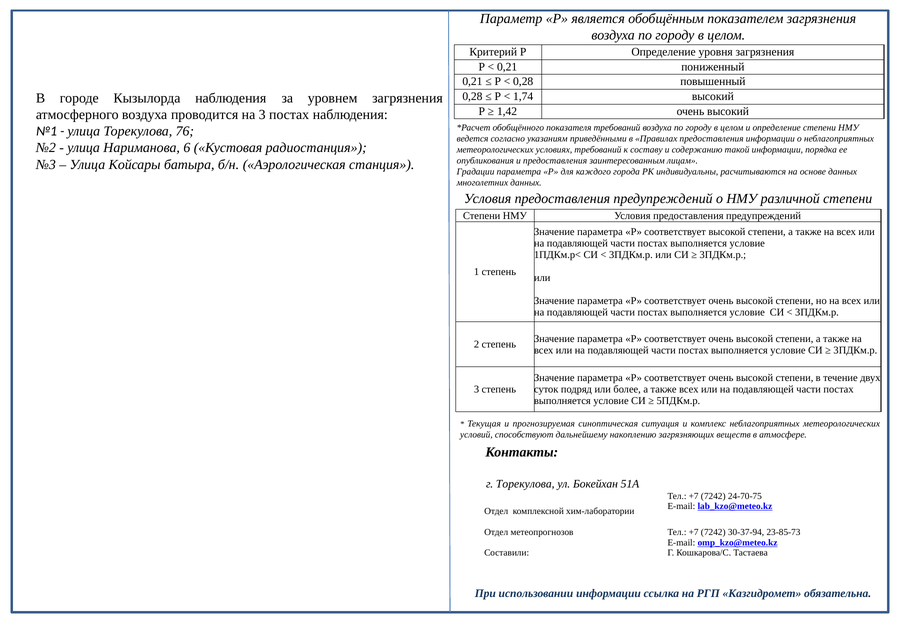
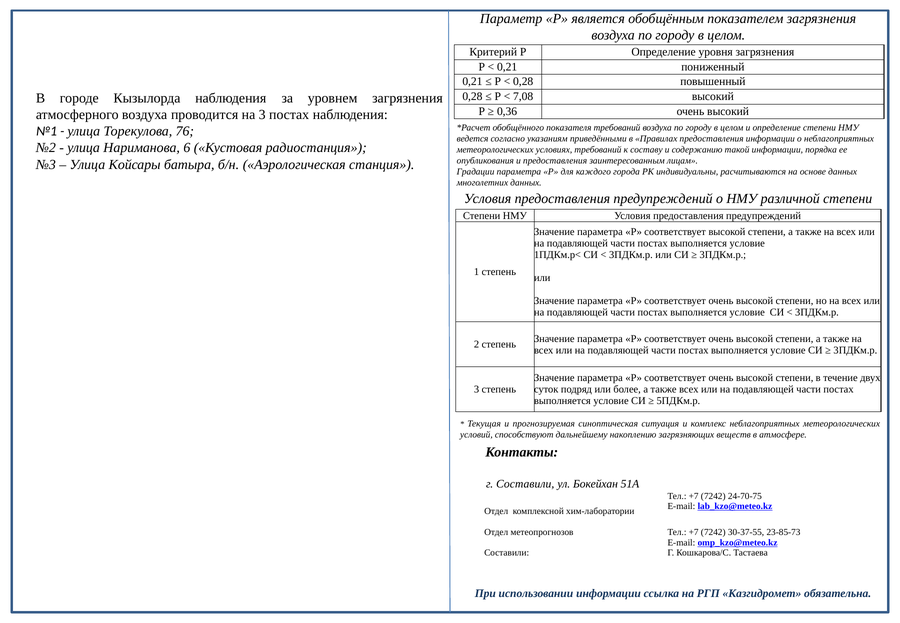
1,74: 1,74 -> 7,08 (523, 97)
1,42: 1,42 -> 0,36 (507, 111)
г Торекулова: Торекулова -> Составили (525, 484)
30-37-94: 30-37-94 -> 30-37-55 (746, 532)
